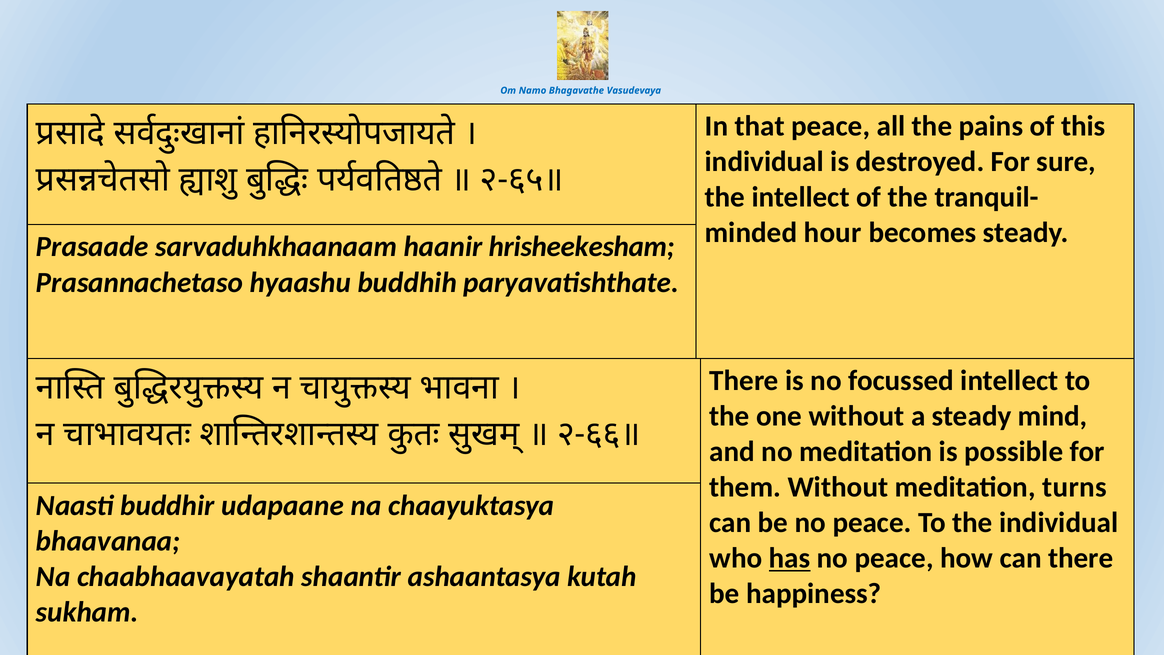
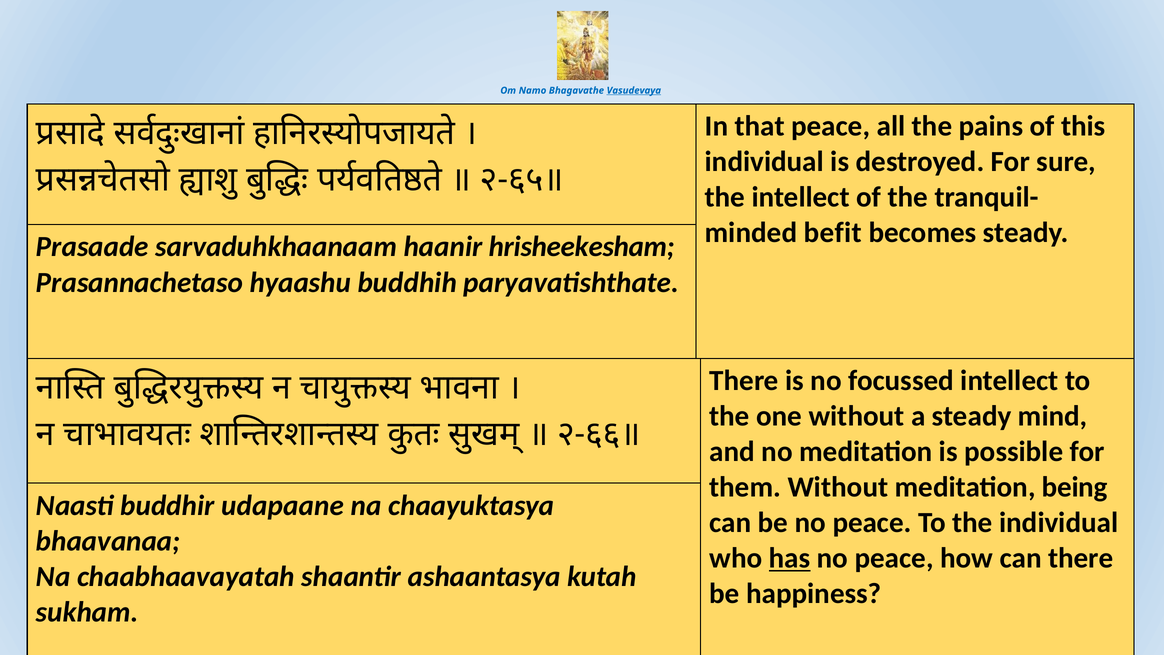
Vasudevaya underline: none -> present (634, 90)
hour: hour -> befit (833, 233)
turns: turns -> being (1075, 487)
